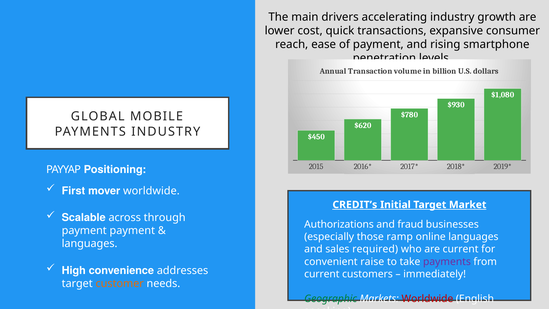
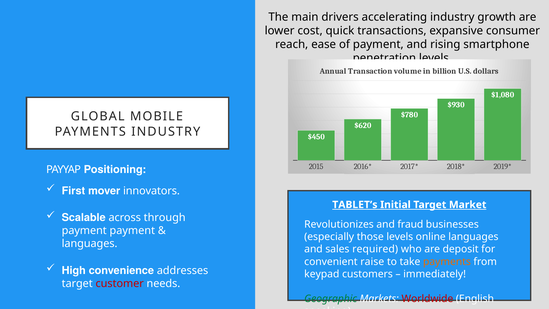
mover worldwide: worldwide -> innovators (151, 191)
CREDIT’s: CREDIT’s -> TABLET’s (355, 205)
Authorizations: Authorizations -> Revolutionizes (339, 224)
those ramp: ramp -> levels (400, 237)
are current: current -> deposit (461, 249)
payments colour: purple -> orange (447, 261)
current: current -> keypad (322, 274)
customer colour: orange -> red (120, 283)
